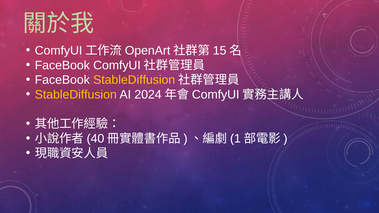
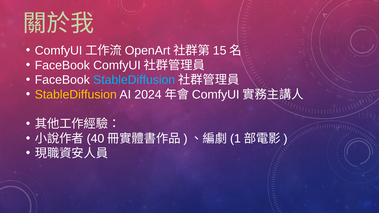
StableDiffusion colour: yellow -> light blue (134, 80)
